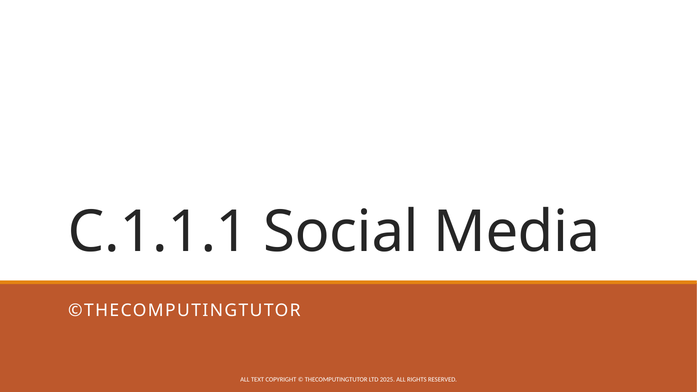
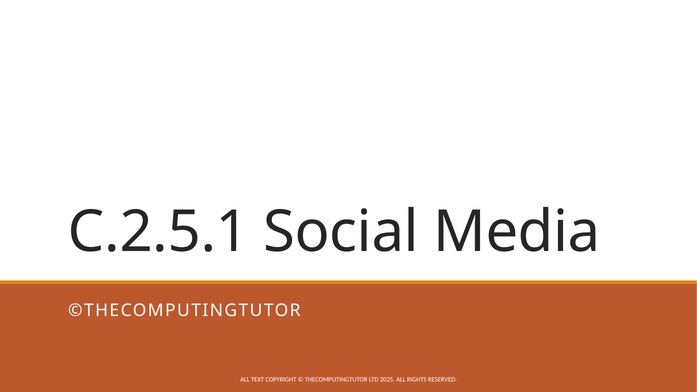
C.1.1.1: C.1.1.1 -> C.2.5.1 (159, 232)
